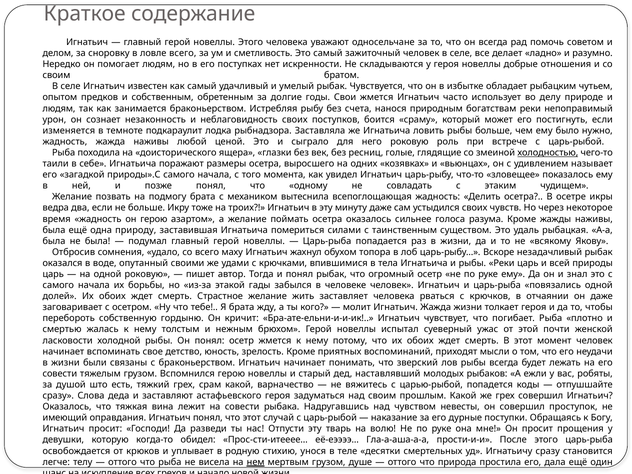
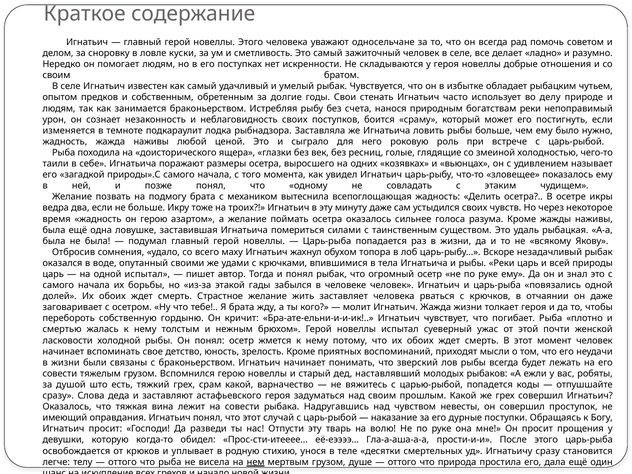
ловле всего: всего -> куски (183, 53)
Свои жмется: жмется -> стенать (377, 97)
холодностью underline: present -> none (548, 153)
природу: природу -> ловушке (136, 230)
одной роковую: роковую -> испытал (147, 274)
